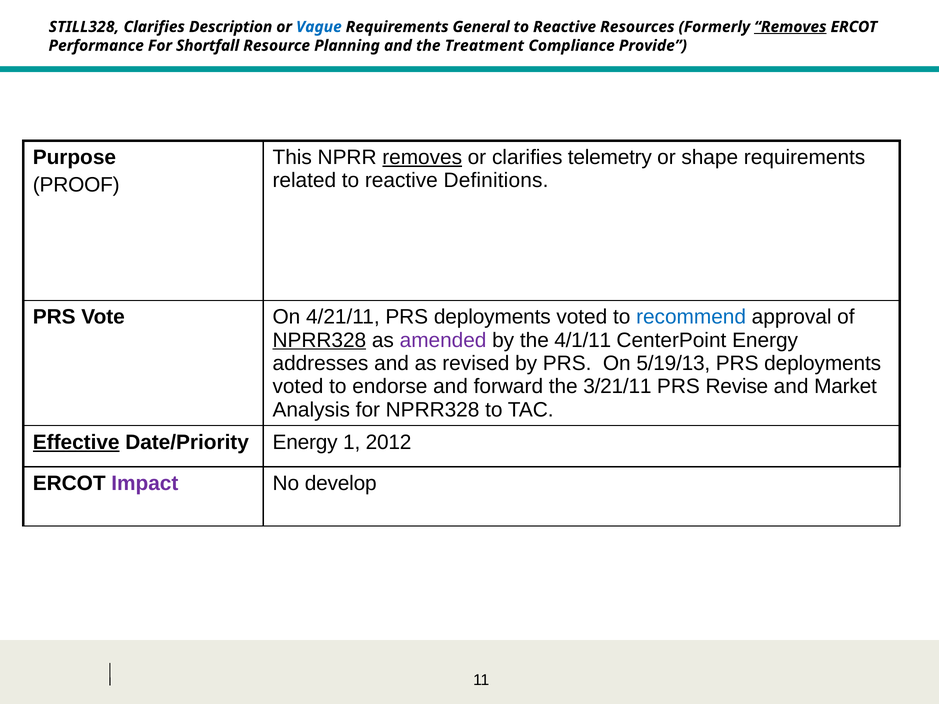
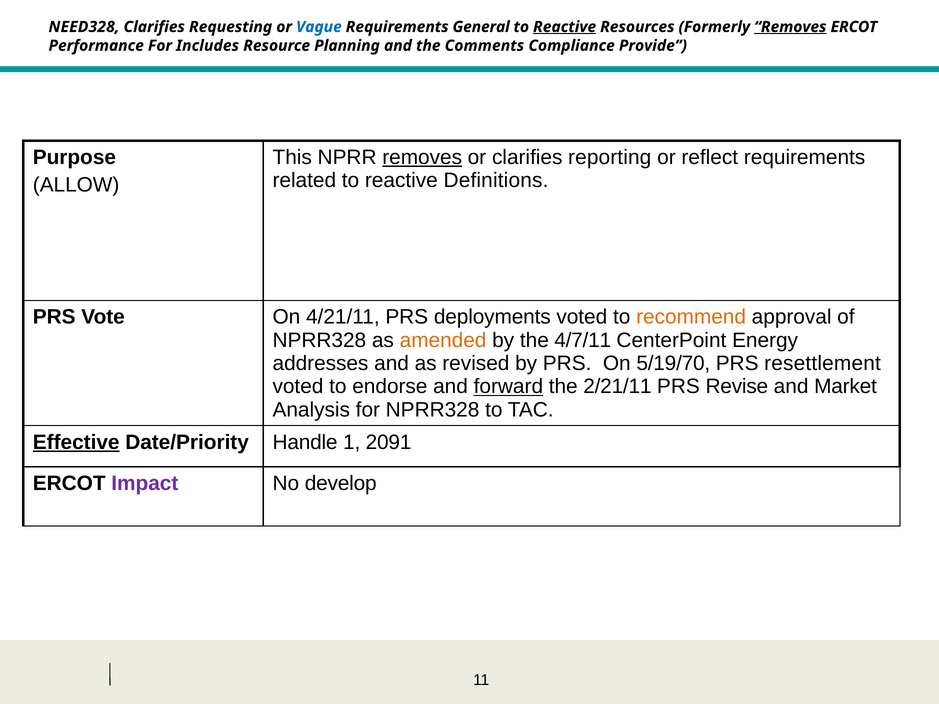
STILL328: STILL328 -> NEED328 (84, 27)
Description: Description -> Requesting (231, 27)
Reactive underline: none -> present (565, 27)
Shortfall: Shortfall -> Includes (208, 46)
Treatment: Treatment -> Comments (484, 46)
telemetry: telemetry -> reporting (610, 157)
shape: shape -> reflect (710, 157)
PROOF: PROOF -> ALLOW (76, 185)
recommend colour: blue -> orange (691, 317)
NPRR328 underline: present -> none (319, 340)
amended colour: purple -> orange (443, 340)
4/1/11: 4/1/11 -> 4/7/11 (583, 340)
5/19/13: 5/19/13 -> 5/19/70 (673, 363)
deployments: deployments -> resettlement (823, 363)
forward underline: none -> present (508, 387)
3/21/11: 3/21/11 -> 2/21/11 (617, 387)
Date/Priority Energy: Energy -> Handle (305, 442)
2012: 2012 -> 2091 (389, 442)
